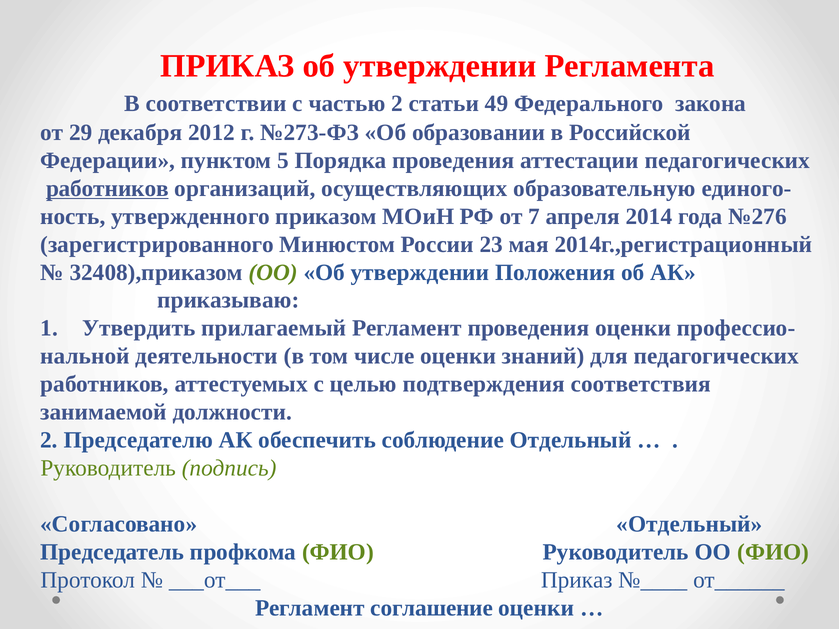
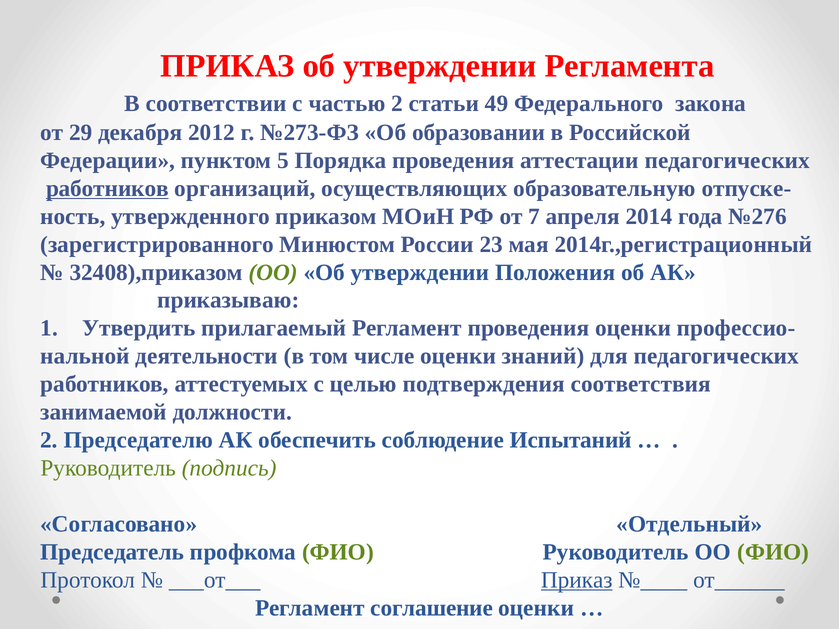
единого-: единого- -> отпуске- (746, 189)
соблюдение Отдельный: Отдельный -> Испытаний (571, 440)
Приказ underline: none -> present (577, 580)
